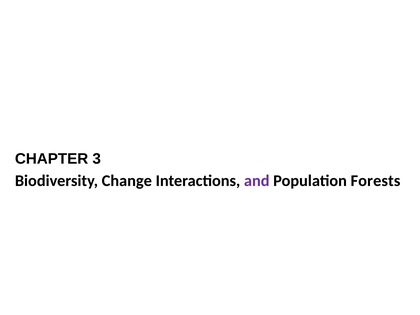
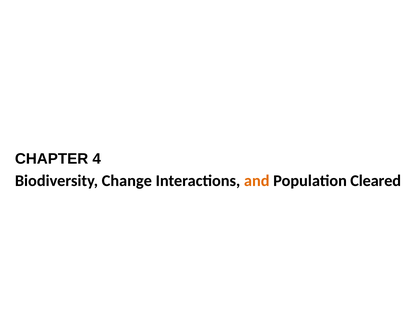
3: 3 -> 4 (97, 159)
and colour: purple -> orange (257, 181)
Forests: Forests -> Cleared (376, 181)
